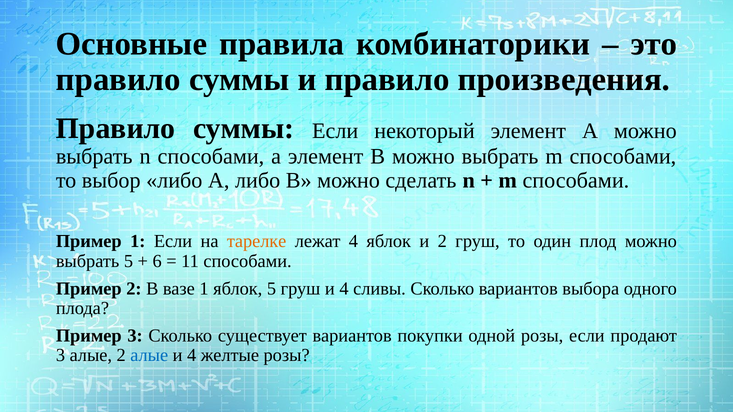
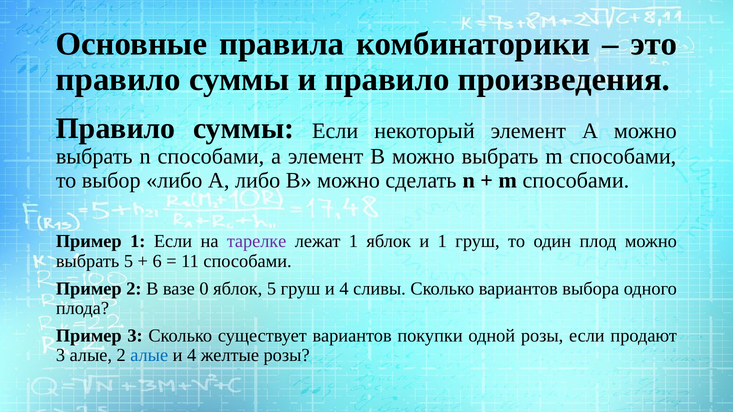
тарелке colour: orange -> purple (257, 241)
лежат 4: 4 -> 1 (353, 241)
и 2: 2 -> 1 (442, 241)
вазе 1: 1 -> 0 (204, 289)
